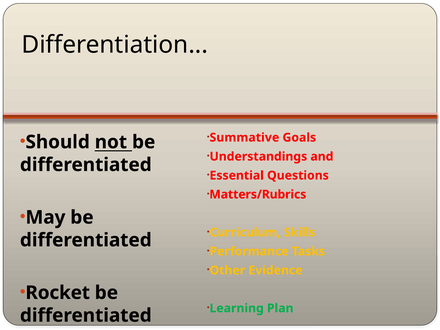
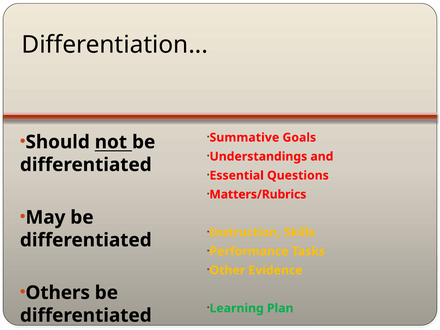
Curriculum: Curriculum -> Instruction (245, 232)
Rocket: Rocket -> Others (58, 293)
